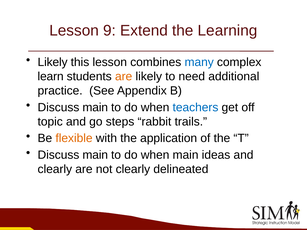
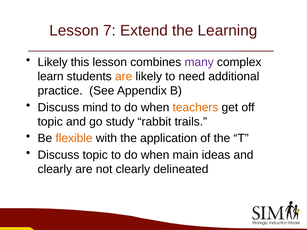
9: 9 -> 7 (109, 30)
many colour: blue -> purple (199, 62)
main: main -> mind (95, 107)
teachers colour: blue -> orange (195, 107)
steps: steps -> study (120, 122)
main: main -> topic (95, 155)
